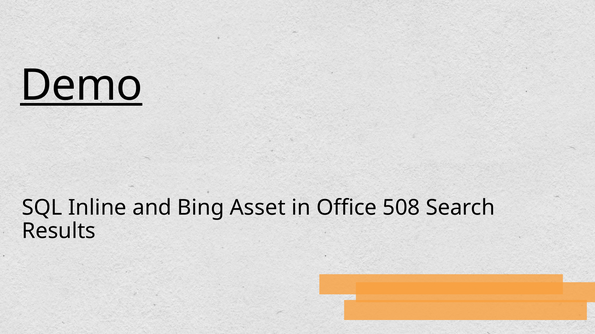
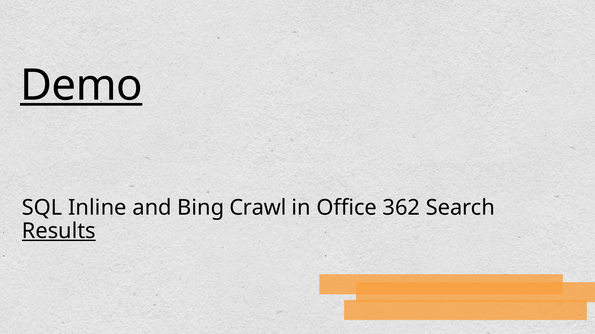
Asset: Asset -> Crawl (258, 208)
508: 508 -> 362 (401, 208)
Results underline: none -> present (59, 231)
